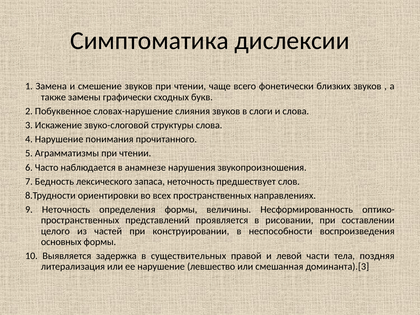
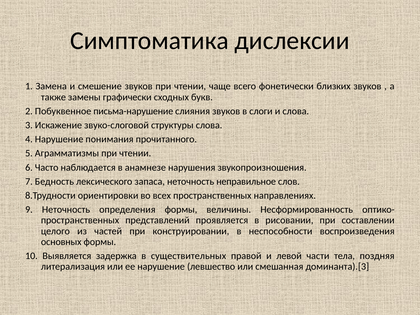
словах-нарушение: словах-нарушение -> письма-нарушение (133, 111)
предшествует: предшествует -> неправильное (246, 181)
